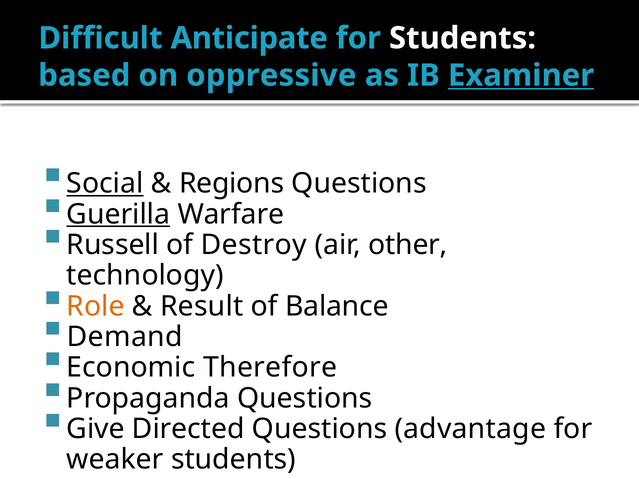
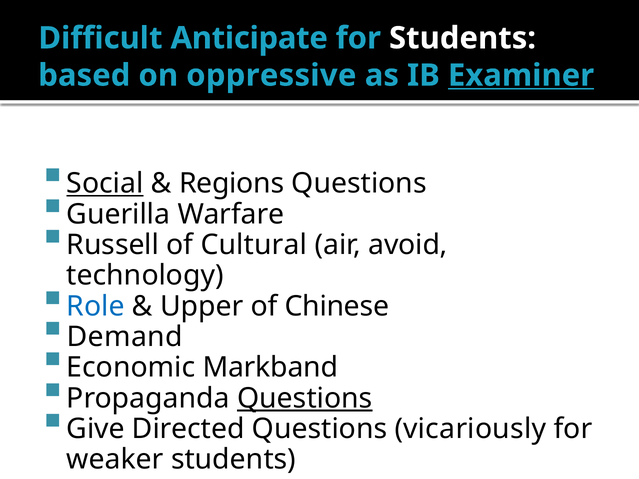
Guerilla underline: present -> none (118, 214)
Destroy: Destroy -> Cultural (254, 245)
other: other -> avoid (408, 245)
Role colour: orange -> blue (96, 306)
Result: Result -> Upper (202, 306)
Balance: Balance -> Chinese (337, 306)
Therefore: Therefore -> Markband (270, 368)
Questions underline: none -> present (305, 398)
advantage: advantage -> vicariously (470, 429)
